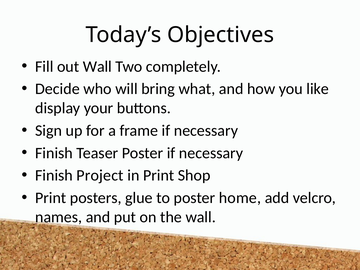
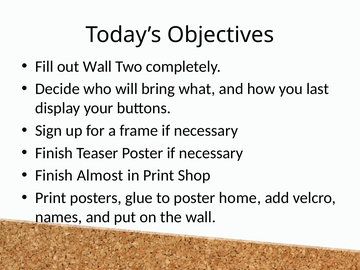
like: like -> last (318, 89)
Project: Project -> Almost (100, 175)
